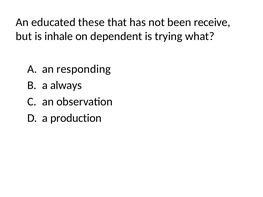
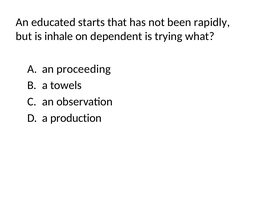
these: these -> starts (91, 22)
receive: receive -> rapidly (212, 22)
responding: responding -> proceeding (84, 69)
always: always -> towels (66, 85)
